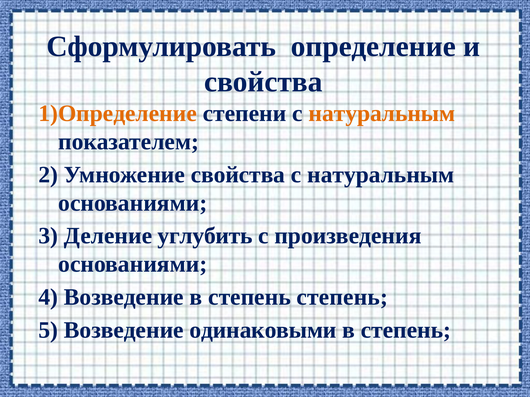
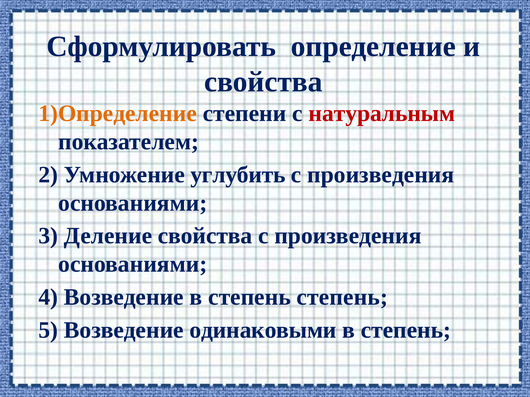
натуральным colour: orange -> red (382, 114)
Умножение свойства: свойства -> углубить (238, 175)
натуральным: натуральным -> произведения (381, 175)
Деление углубить: углубить -> свойства (205, 236)
